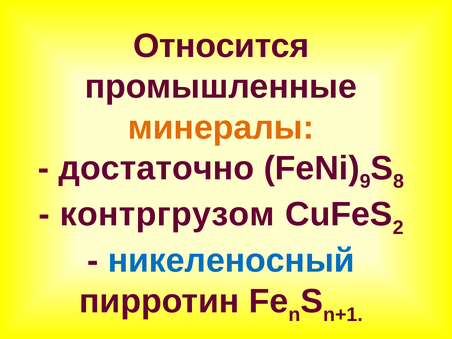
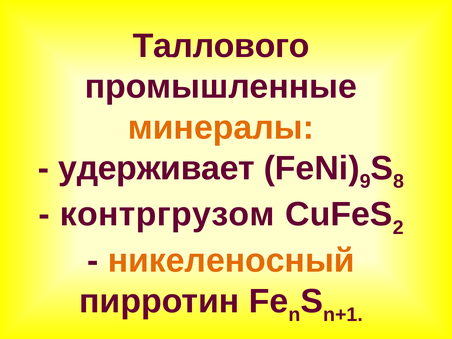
Относится: Относится -> Таллового (221, 46)
достаточно: достаточно -> удерживает (157, 168)
никеленосный colour: blue -> orange (231, 261)
